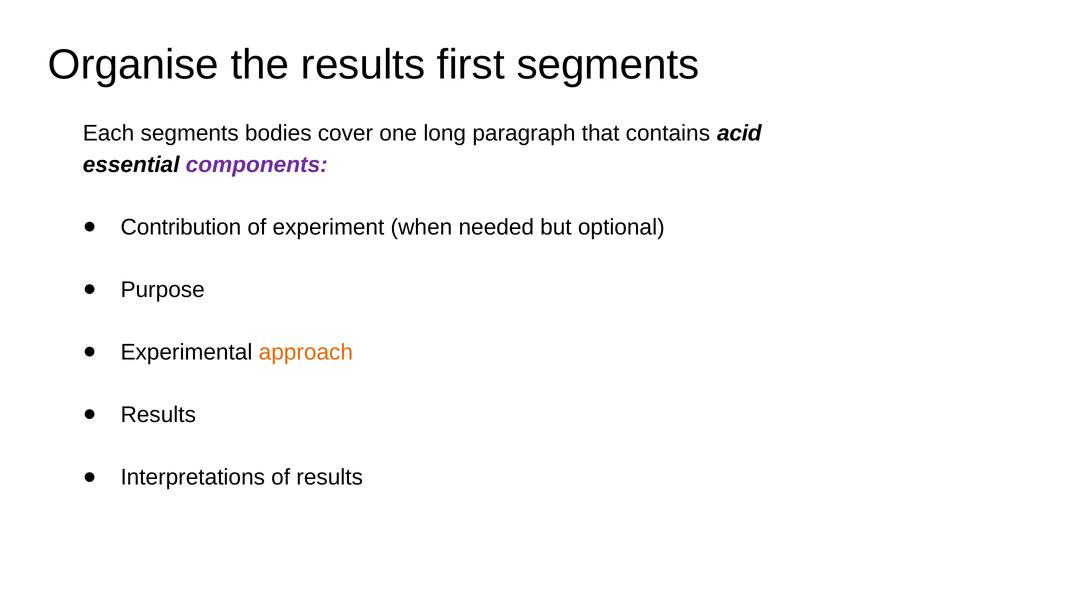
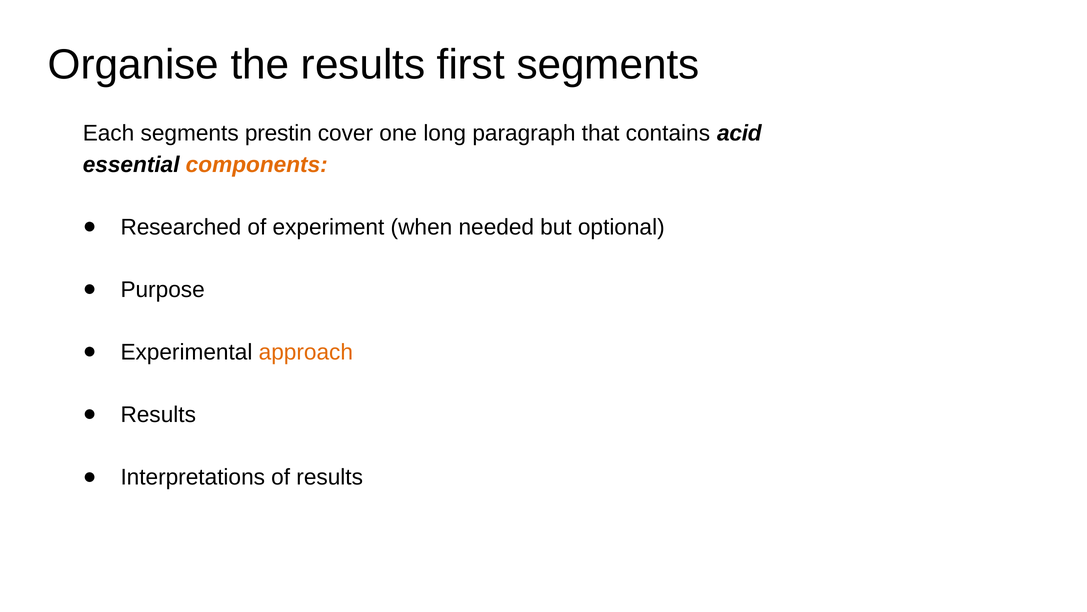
bodies: bodies -> prestin (278, 133)
components colour: purple -> orange (257, 165)
Contribution: Contribution -> Researched (181, 227)
